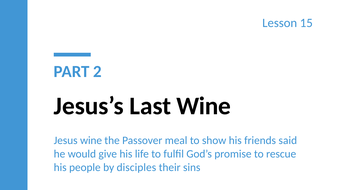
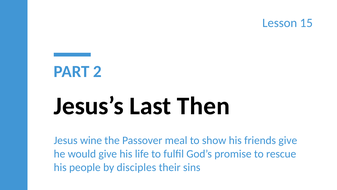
Last Wine: Wine -> Then (203, 106)
friends said: said -> give (288, 140)
